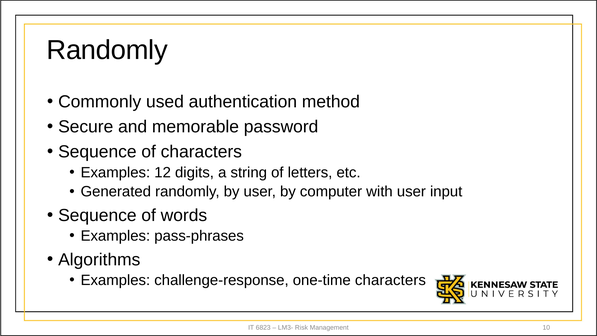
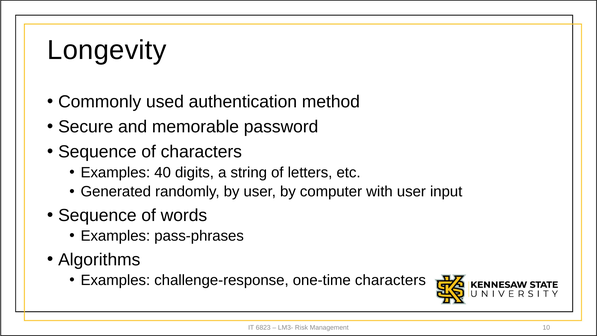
Randomly: Randomly -> Longevity (107, 50)
12: 12 -> 40 (163, 172)
